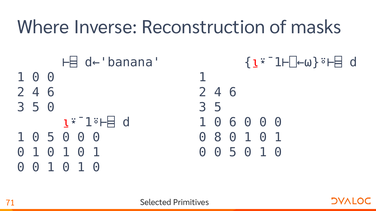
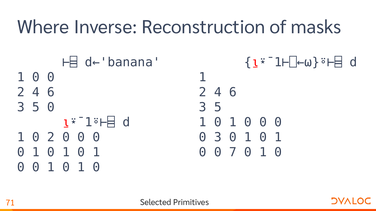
6: 6 -> 1 (233, 122)
1 0 5: 5 -> 2 (51, 137)
0 8: 8 -> 3 (218, 137)
0 0 5: 5 -> 7 (233, 153)
